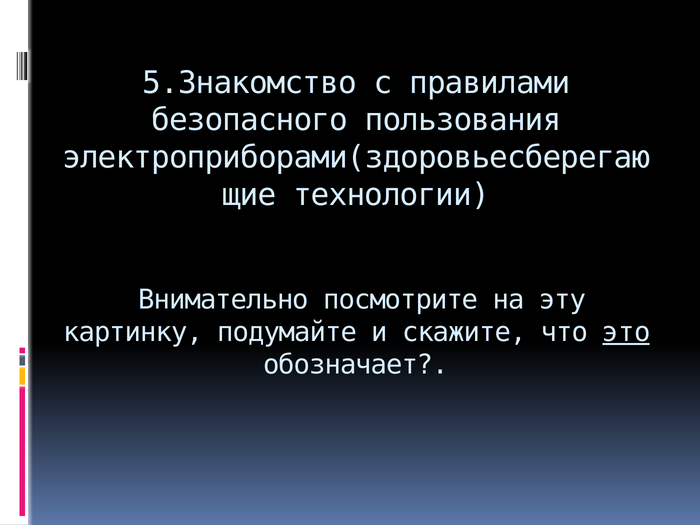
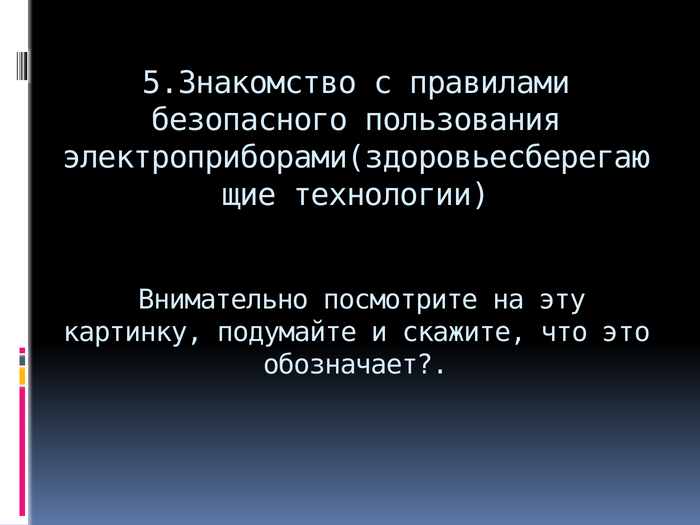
это underline: present -> none (626, 332)
